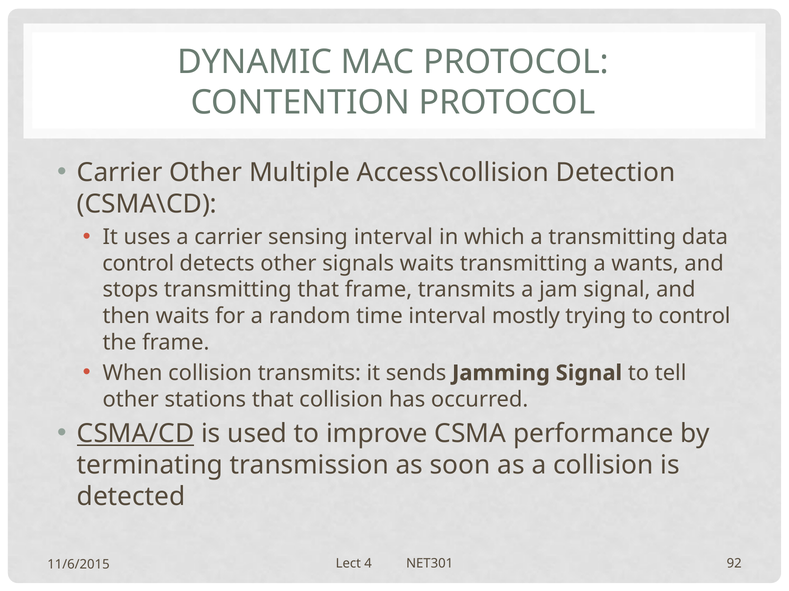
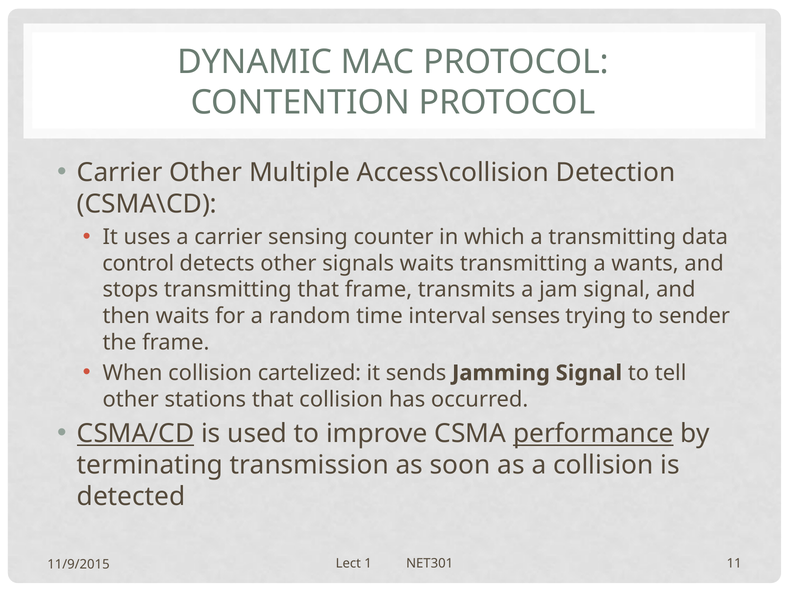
sensing interval: interval -> counter (393, 237)
mostly: mostly -> senses (526, 316)
to control: control -> sender (694, 316)
collision transmits: transmits -> cartelized (309, 373)
performance underline: none -> present (593, 434)
4: 4 -> 1 (368, 564)
92: 92 -> 11 (734, 564)
11/6/2015: 11/6/2015 -> 11/9/2015 (78, 565)
